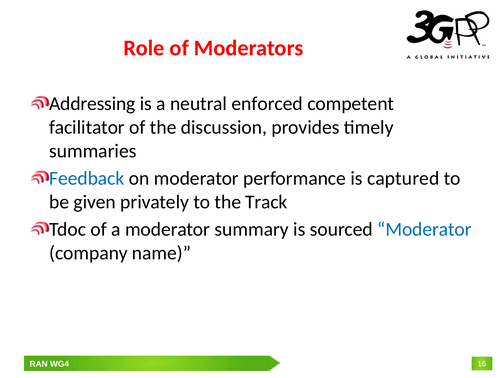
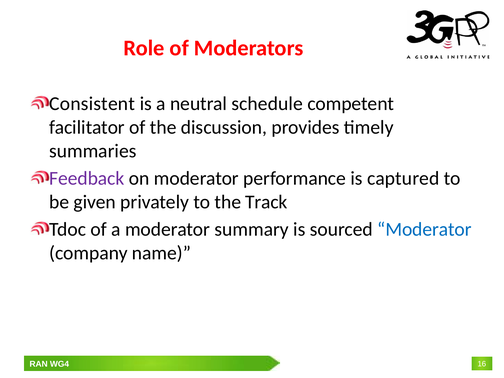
Addressing: Addressing -> Consistent (92, 104)
enforced: enforced -> schedule (267, 104)
Feedback colour: blue -> purple (87, 178)
